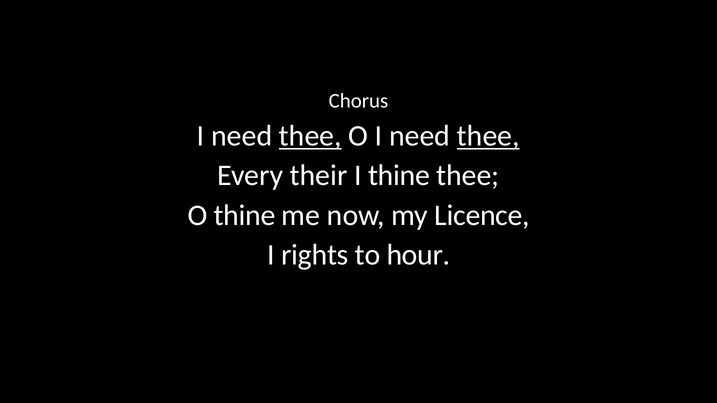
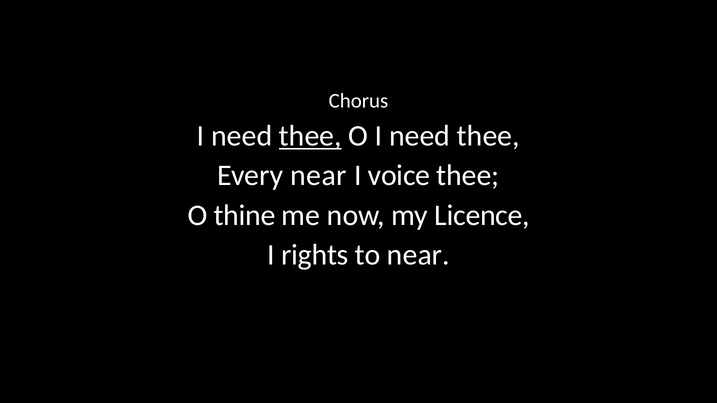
thee underline: present -> none (488, 136)
Every their: their -> near (319, 176)
I thine: thine -> voice (399, 176)
to hour: hour -> near (418, 255)
